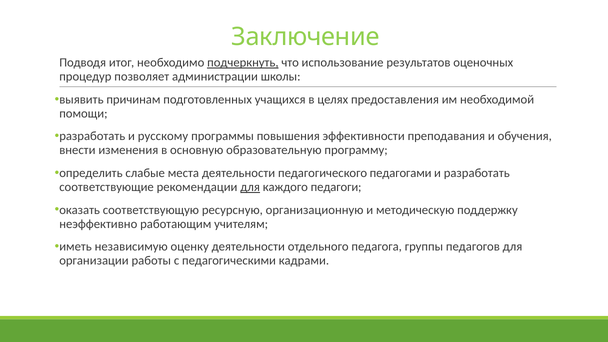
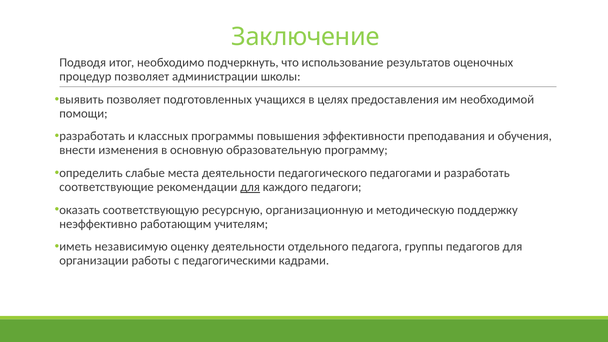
подчеркнуть underline: present -> none (243, 63)
выявить причинам: причинам -> позволяет (133, 99)
русскому: русскому -> классных (163, 136)
